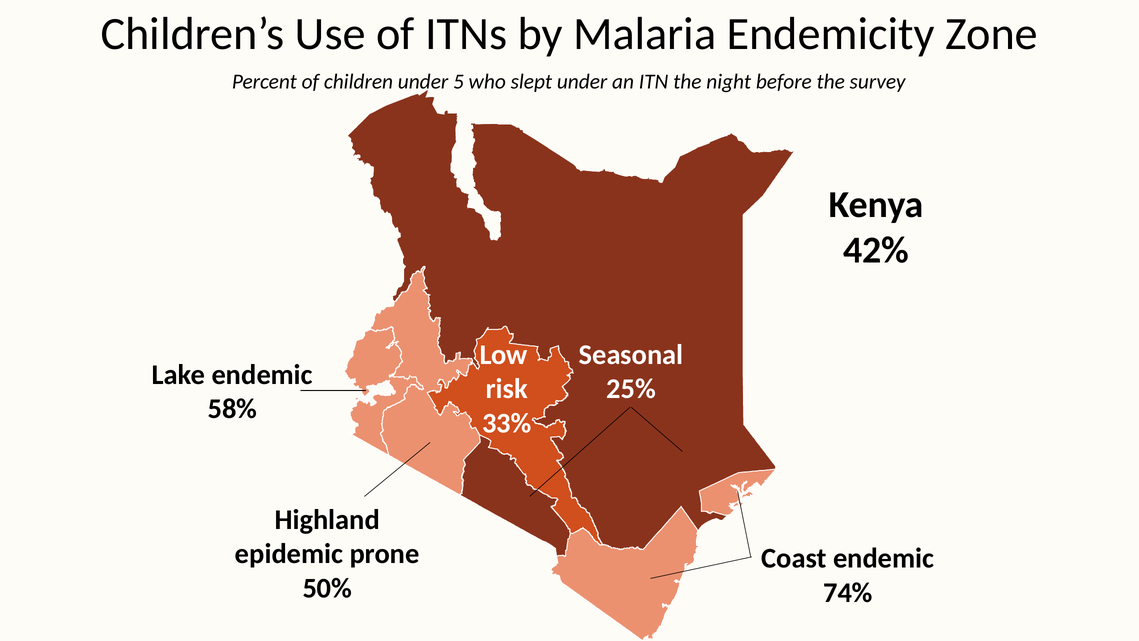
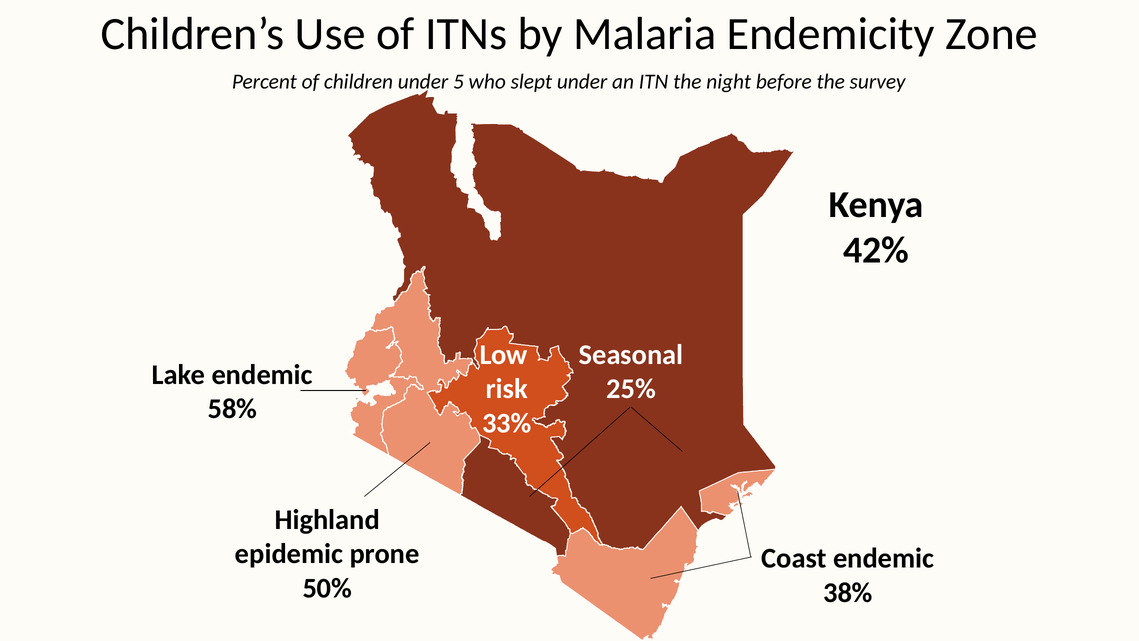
74%: 74% -> 38% (848, 592)
